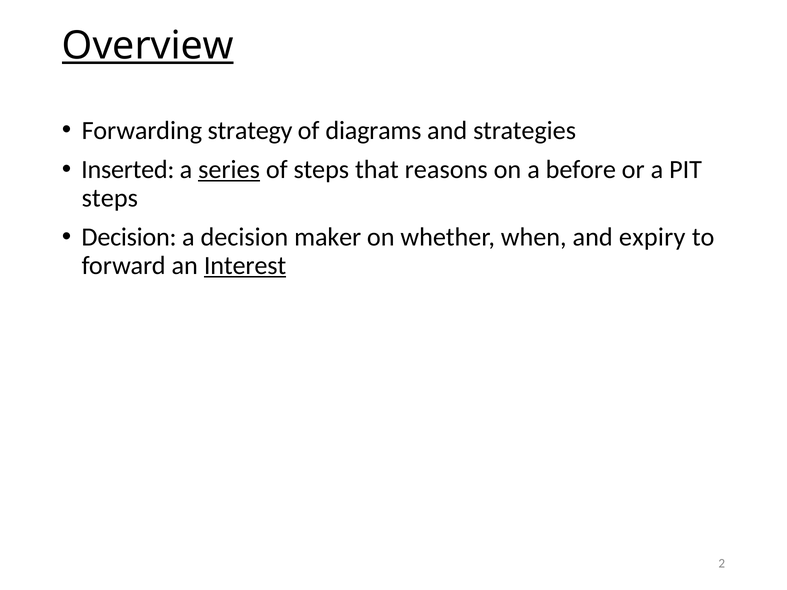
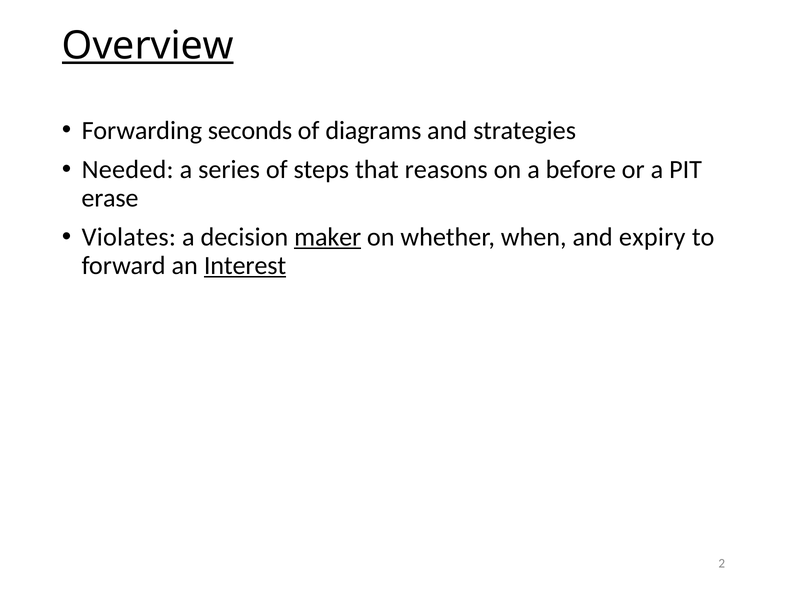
strategy: strategy -> seconds (250, 130)
Inserted: Inserted -> Needed (128, 170)
series underline: present -> none (229, 170)
steps: steps -> erase (110, 198)
Decision: Decision -> Violates (129, 237)
maker underline: none -> present (328, 237)
